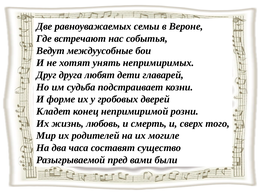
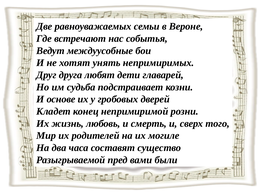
форме: форме -> основе (61, 99)
